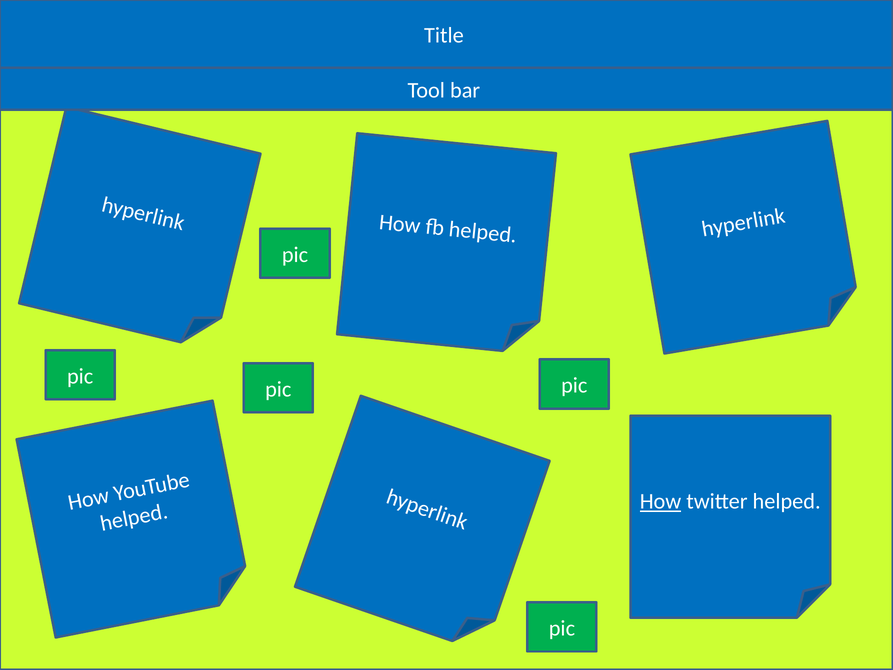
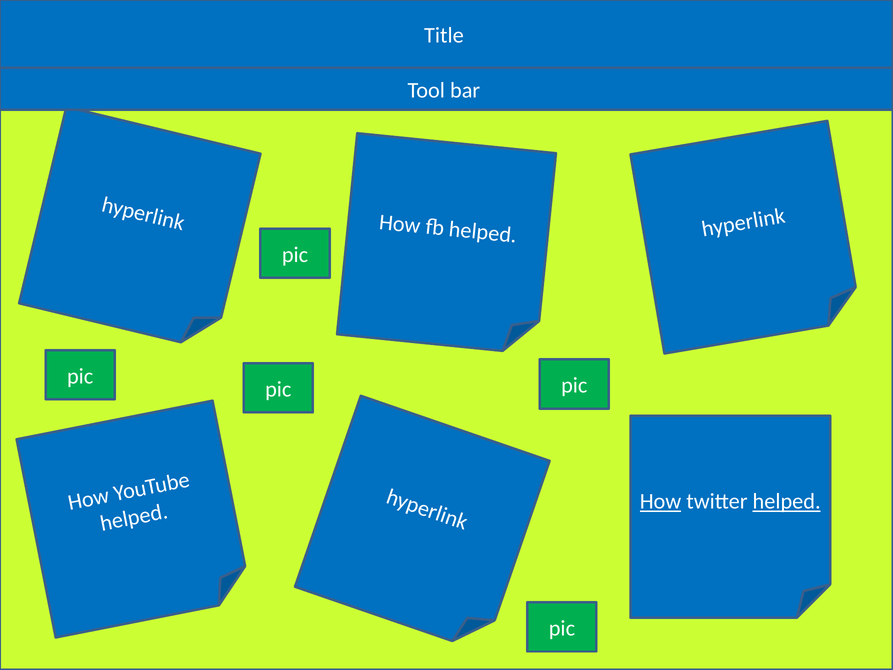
helped underline: none -> present (787, 501)
